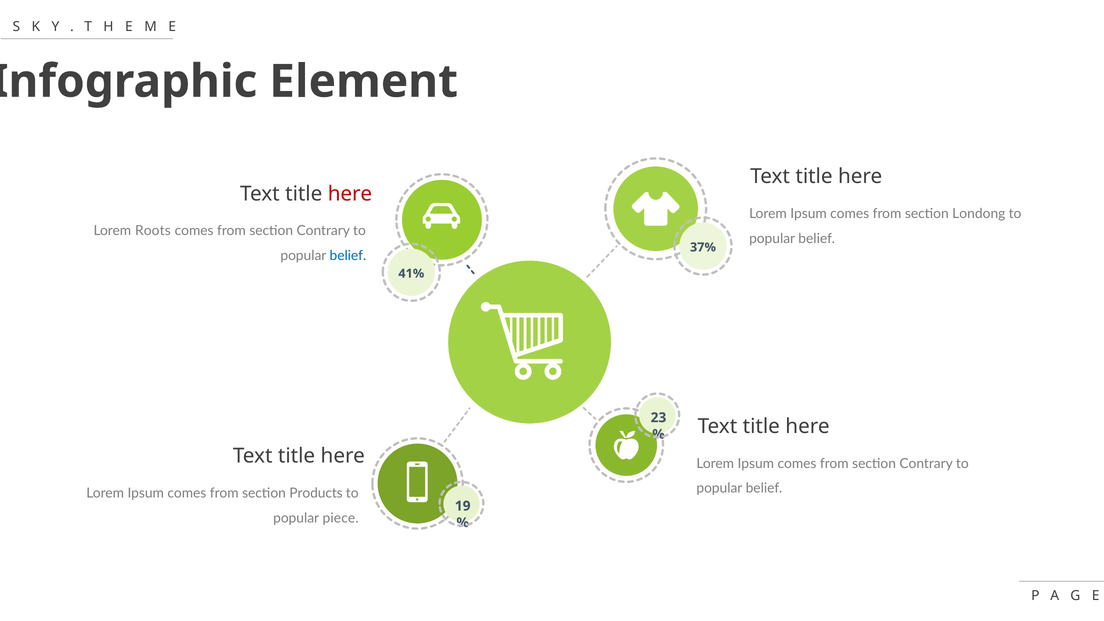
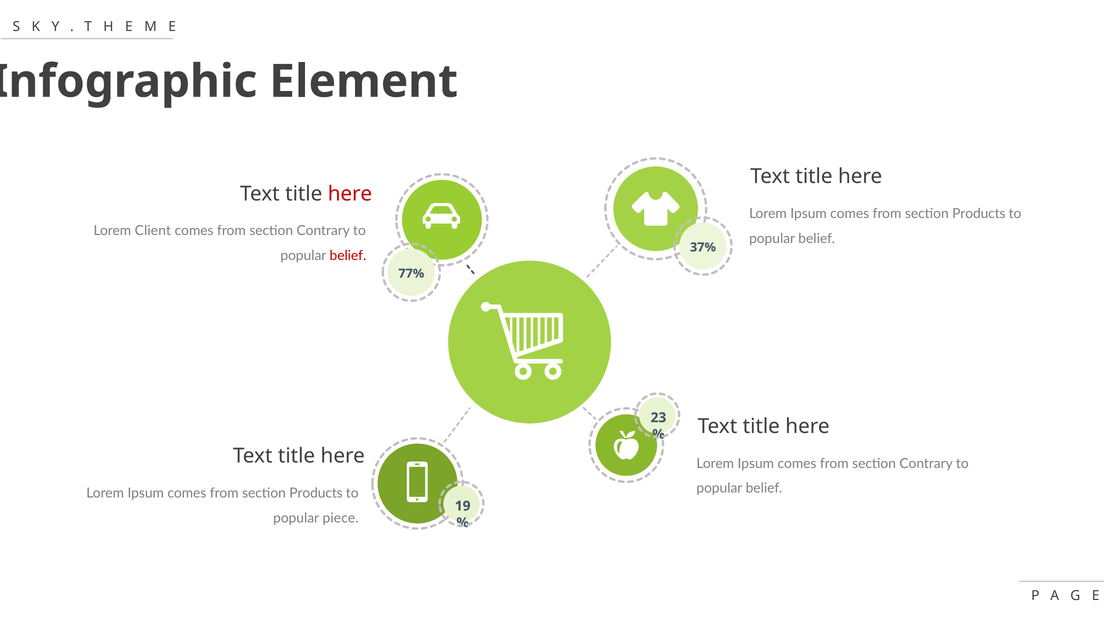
Londong: Londong -> Products (979, 214)
Roots: Roots -> Client (153, 231)
belief colour: blue -> red (348, 256)
41%: 41% -> 77% (411, 274)
